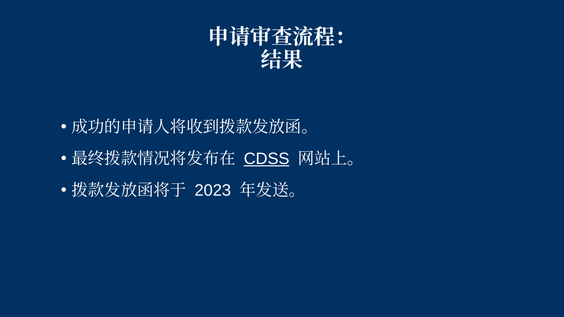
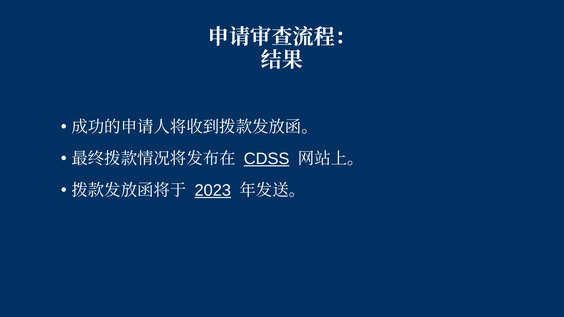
2023 underline: none -> present (213, 191)
